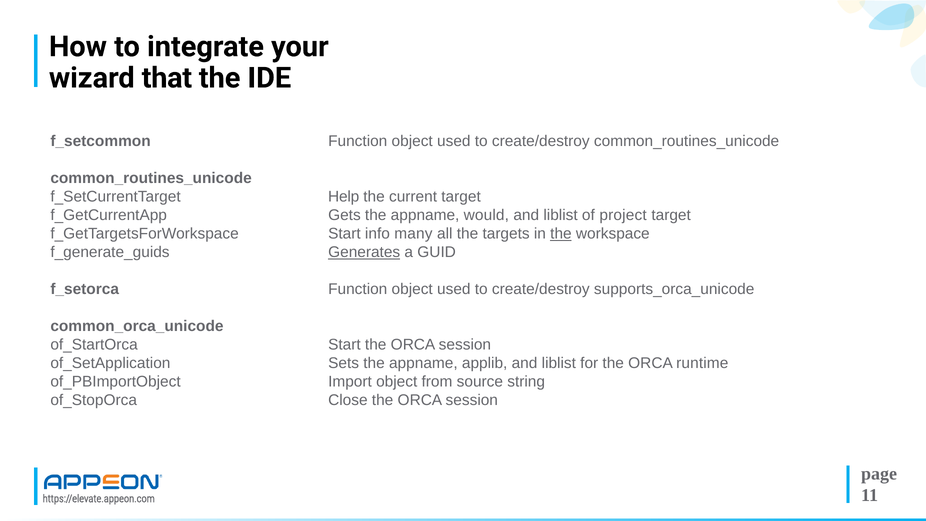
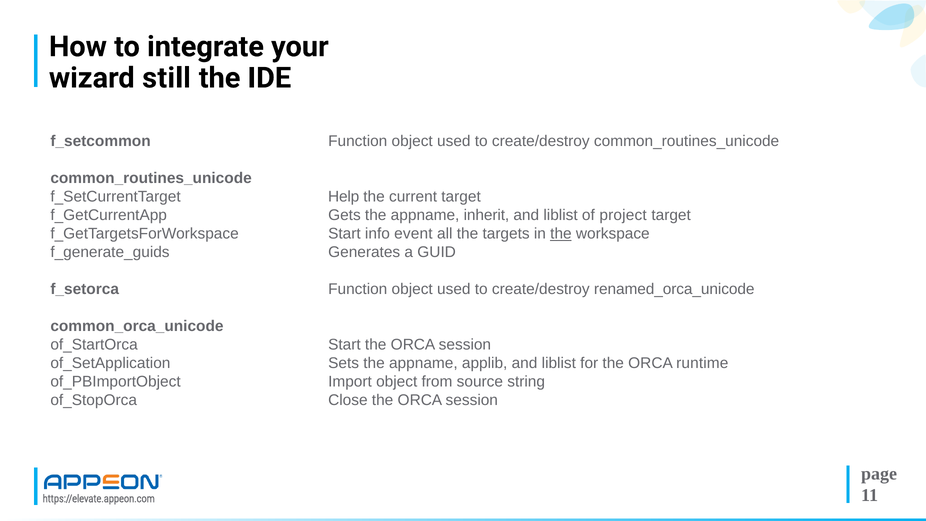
that: that -> still (167, 78)
would: would -> inherit (486, 215)
many: many -> event (413, 234)
Generates underline: present -> none (364, 252)
supports_orca_unicode: supports_orca_unicode -> renamed_orca_unicode (674, 289)
